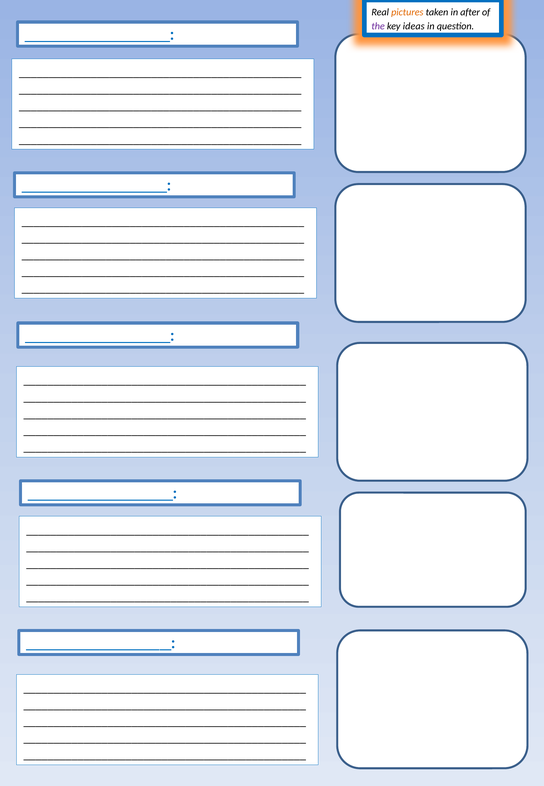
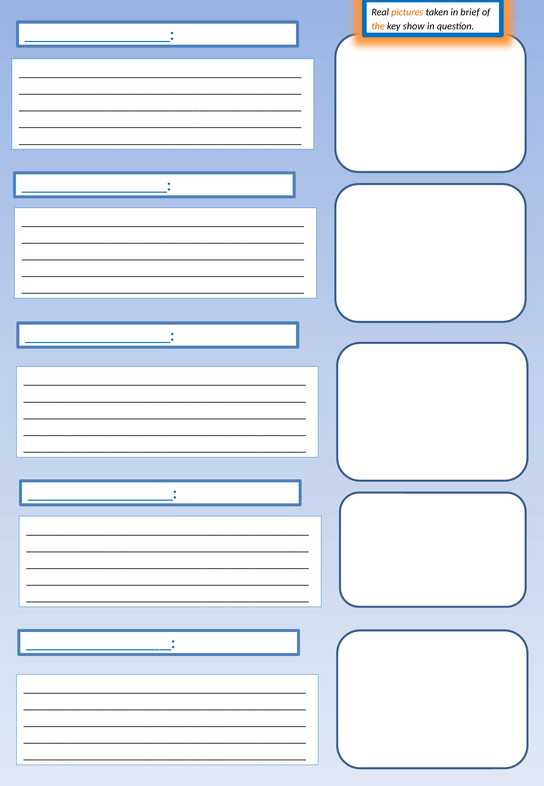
after: after -> brief (470, 12)
the colour: purple -> orange (378, 26)
ideas: ideas -> show (414, 26)
